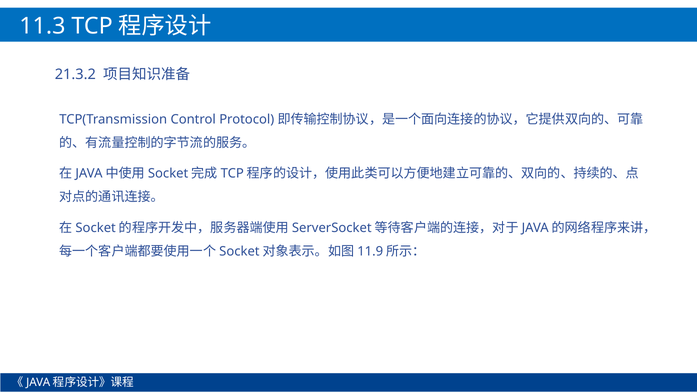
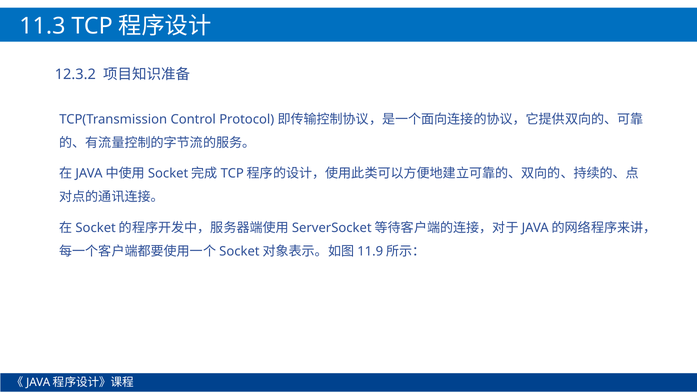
21.3.2: 21.3.2 -> 12.3.2 (75, 74)
